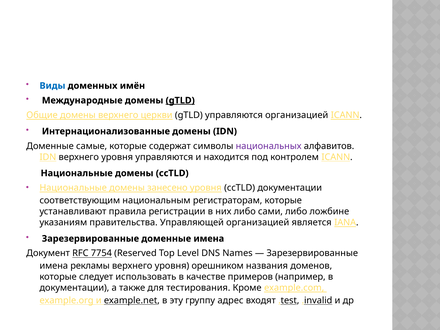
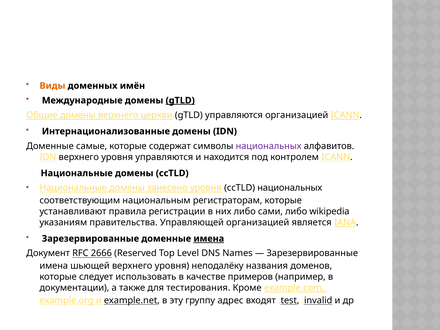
Виды colour: blue -> orange (52, 86)
ccTLD документации: документации -> национальных (290, 188)
ложбине: ложбине -> wikipedia (329, 211)
имена underline: none -> present (209, 239)
7754: 7754 -> 2666 (101, 253)
рекламы: рекламы -> шьющей (90, 266)
орешником: орешником -> неподалёку (218, 266)
